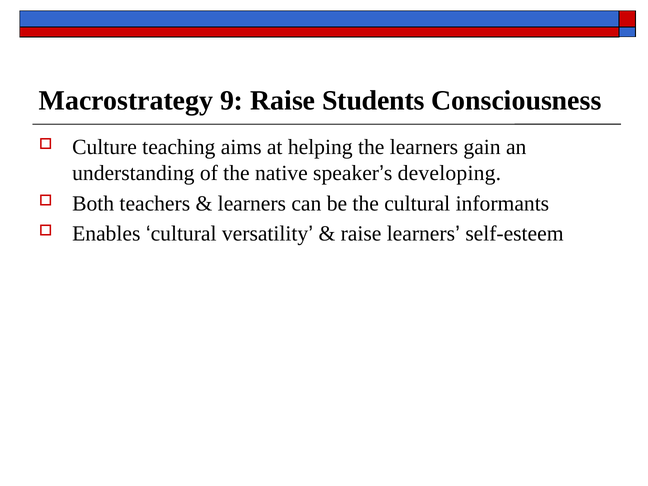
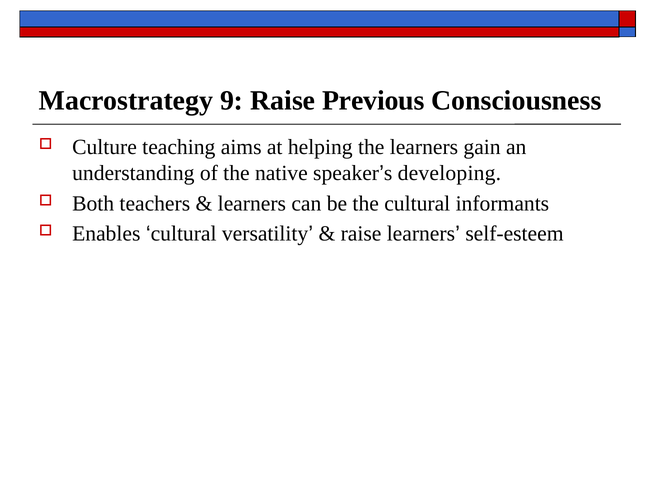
Students: Students -> Previous (373, 101)
